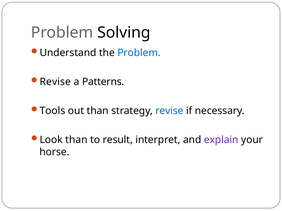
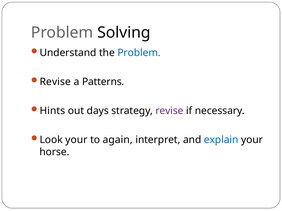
Tools: Tools -> Hints (52, 111)
out than: than -> days (98, 111)
revise colour: blue -> purple (169, 111)
Look than: than -> your (76, 140)
result: result -> again (118, 140)
explain colour: purple -> blue (221, 140)
